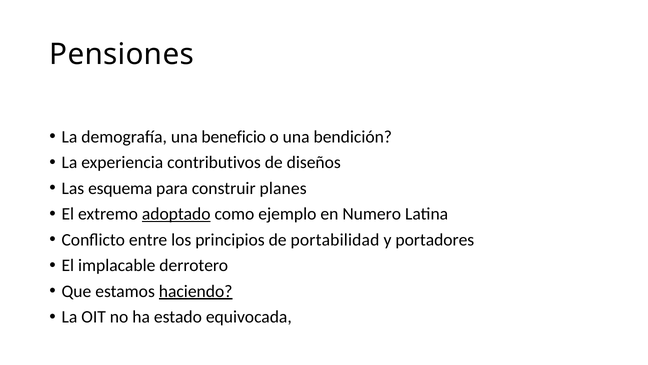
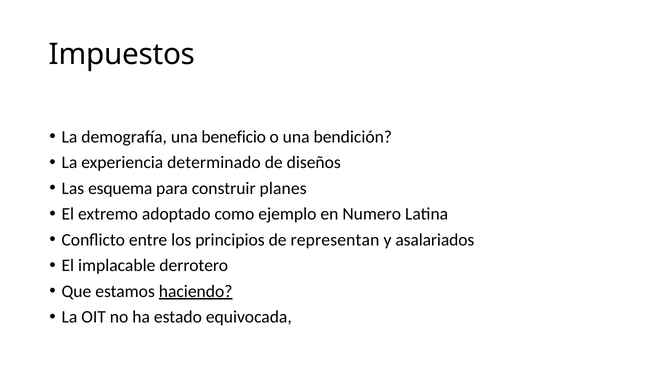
Pensiones: Pensiones -> Impuestos (122, 54)
contributivos: contributivos -> determinado (214, 162)
adoptado underline: present -> none (176, 214)
portabilidad: portabilidad -> representan (335, 239)
portadores: portadores -> asalariados (435, 239)
